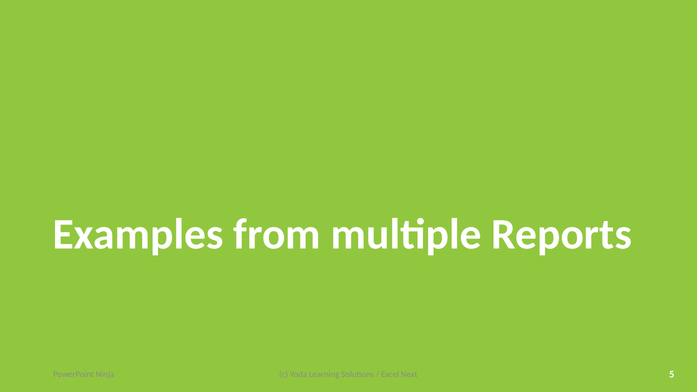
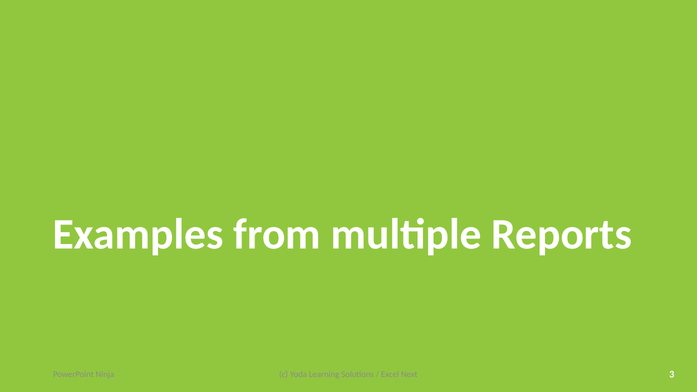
5: 5 -> 3 (672, 374)
